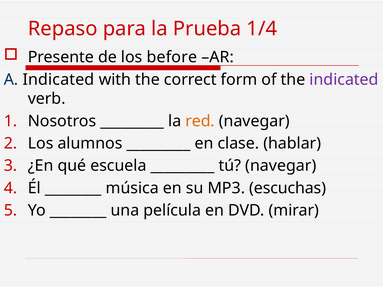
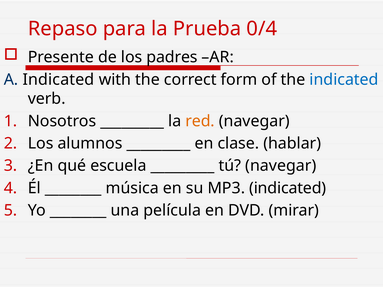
1/4: 1/4 -> 0/4 (262, 29)
before: before -> padres (172, 57)
indicated colour: purple -> blue (344, 80)
MP3 escuchas: escuchas -> indicated (288, 188)
